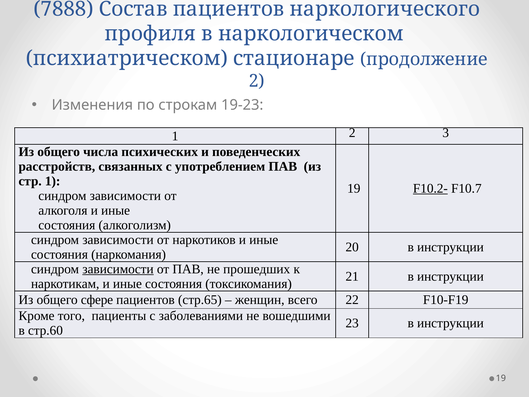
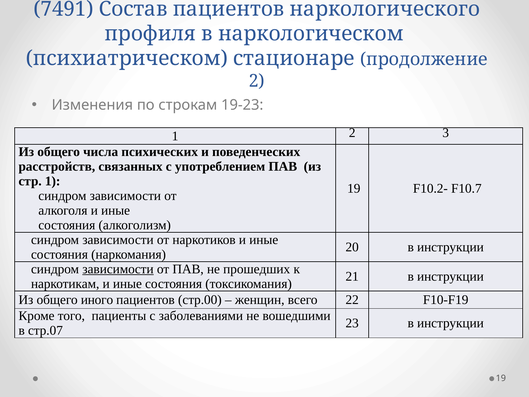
7888: 7888 -> 7491 (64, 9)
F10.2- underline: present -> none (430, 188)
сфере: сфере -> иного (97, 300)
стр.65: стр.65 -> стр.00 (200, 300)
стр.60: стр.60 -> стр.07 (45, 330)
